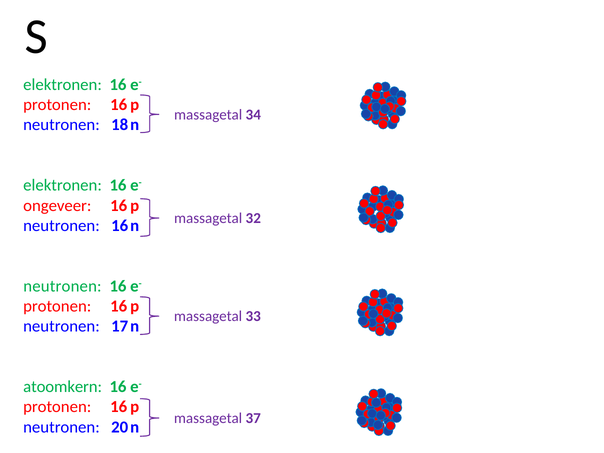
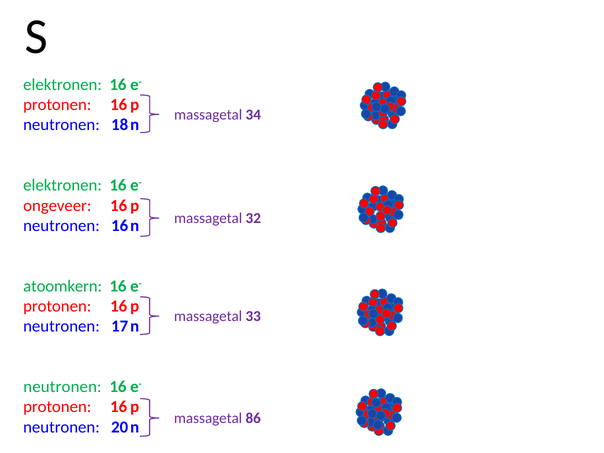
neutronen: neutronen -> atoomkern (63, 286)
atoomkern: atoomkern -> neutronen (62, 387)
37: 37 -> 86 (253, 418)
